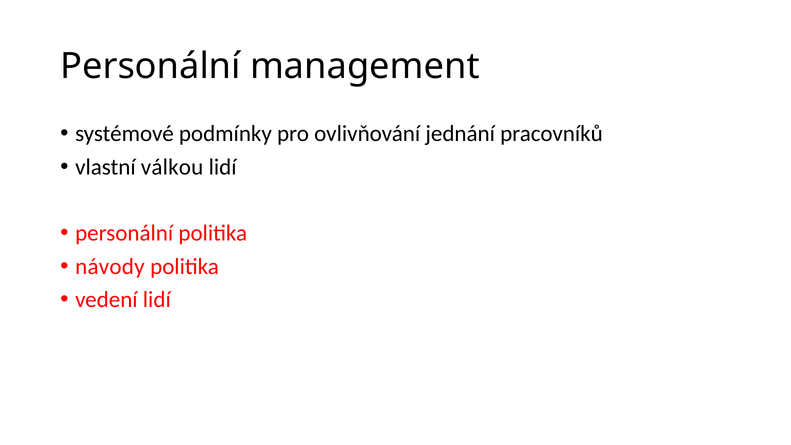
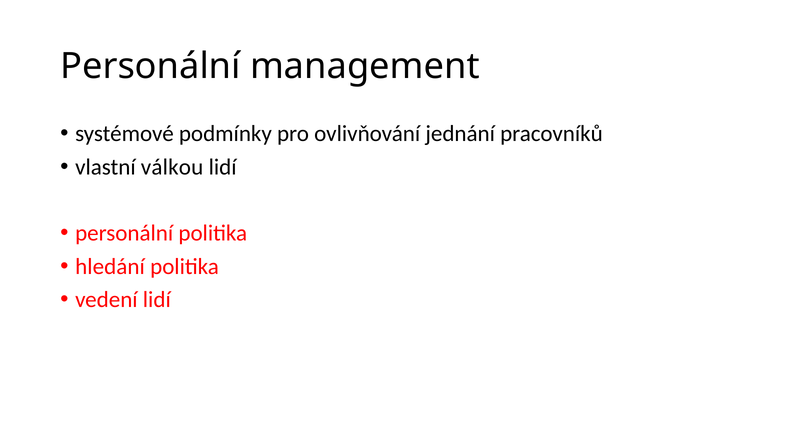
návody: návody -> hledání (110, 266)
